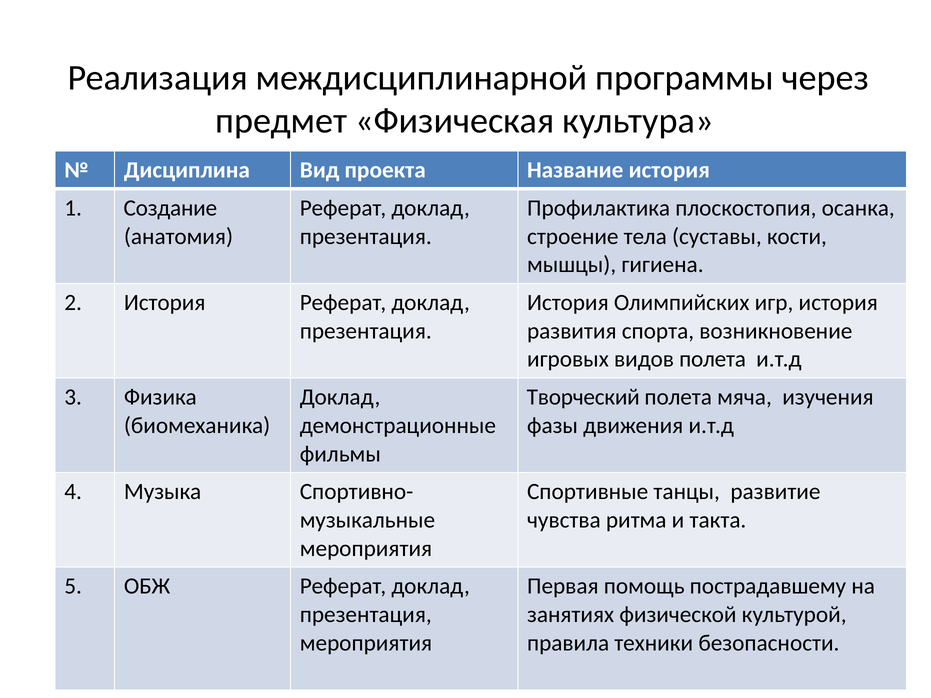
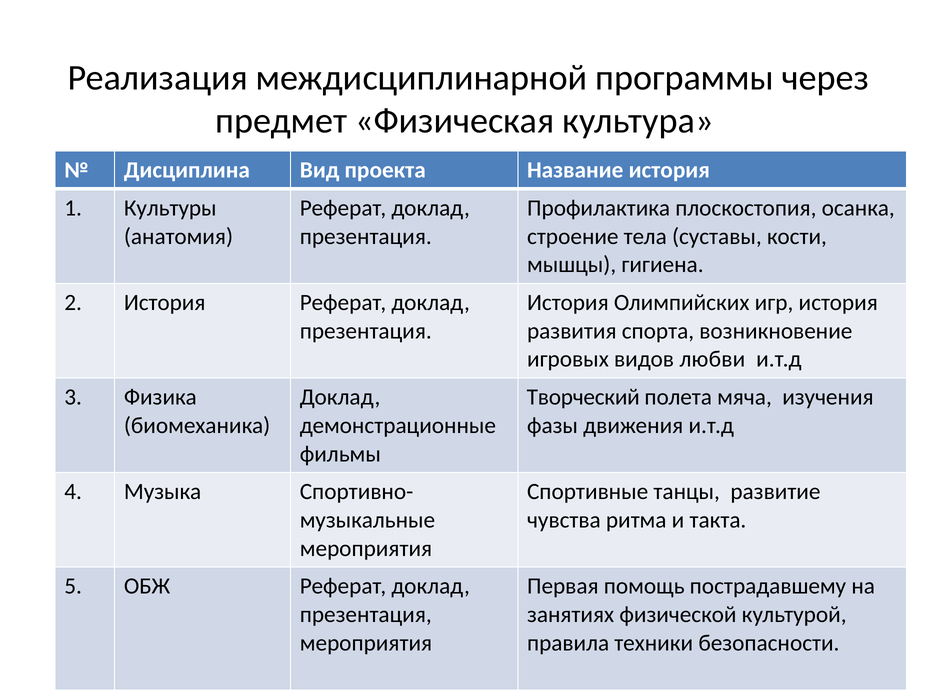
Создание: Создание -> Культуры (170, 208)
видов полета: полета -> любви (712, 359)
